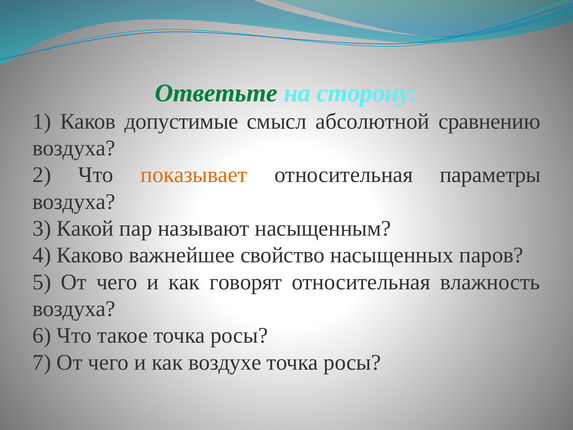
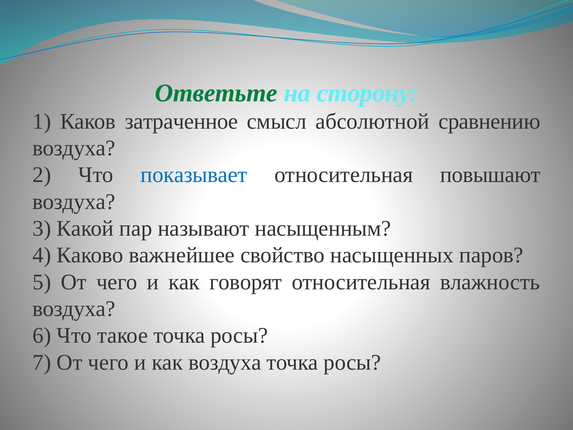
допустимые: допустимые -> затраченное (181, 121)
показывает colour: orange -> blue (194, 175)
параметры: параметры -> повышают (490, 175)
как воздухе: воздухе -> воздуха (225, 362)
